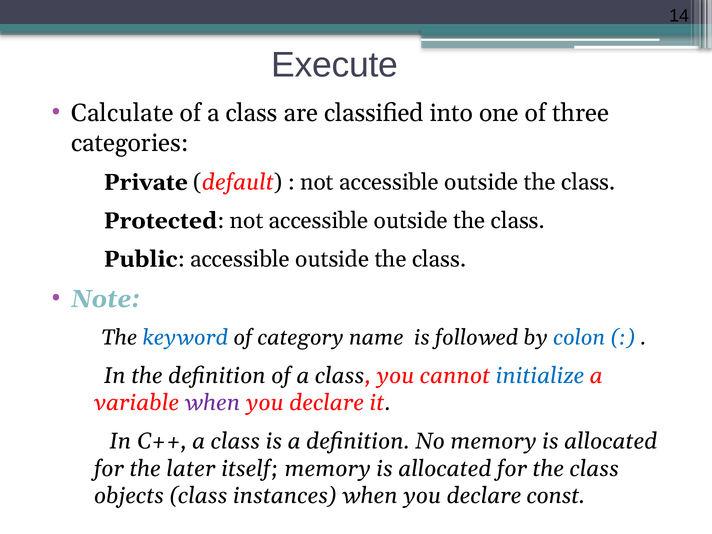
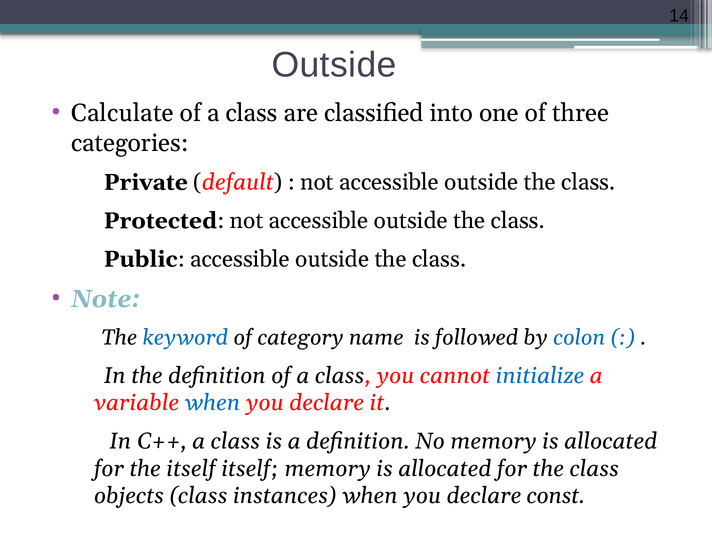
Execute: Execute -> Outside (334, 65)
when colour: purple -> blue (212, 403)
the later: later -> itself (191, 469)
